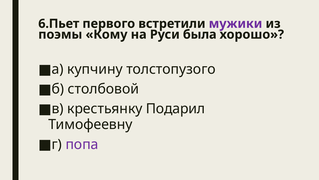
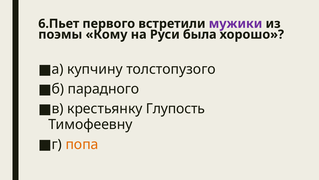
столбовой: столбовой -> парадного (103, 89)
Подарил: Подарил -> Глупость (176, 108)
попа colour: purple -> orange (82, 144)
